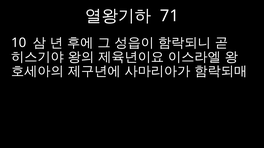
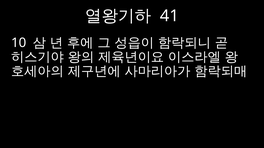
71: 71 -> 41 (169, 16)
